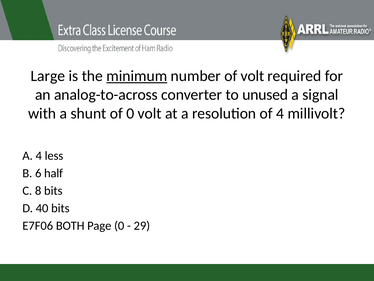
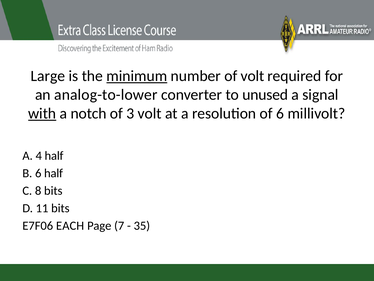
analog-to-across: analog-to-across -> analog-to-lower (106, 95)
with underline: none -> present (42, 113)
shunt: shunt -> notch (89, 113)
of 0: 0 -> 3 (130, 113)
of 4: 4 -> 6 (280, 113)
4 less: less -> half (54, 155)
40: 40 -> 11 (42, 208)
BOTH: BOTH -> EACH (70, 225)
Page 0: 0 -> 7 (119, 225)
29: 29 -> 35 (142, 225)
